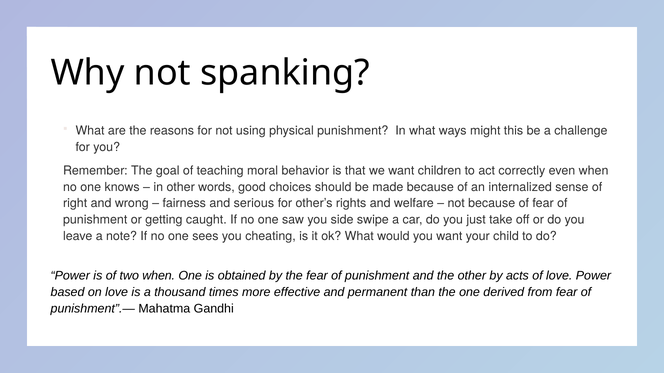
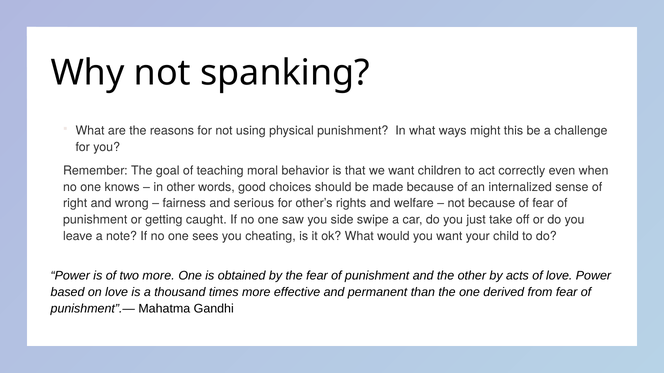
two when: when -> more (159, 276)
